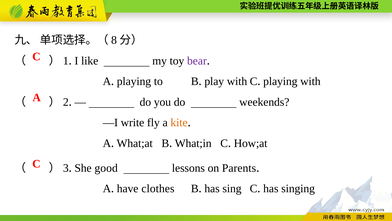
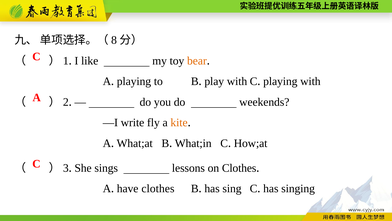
bear colour: purple -> orange (197, 61)
good: good -> sings (106, 168)
on Parents: Parents -> Clothes (239, 168)
